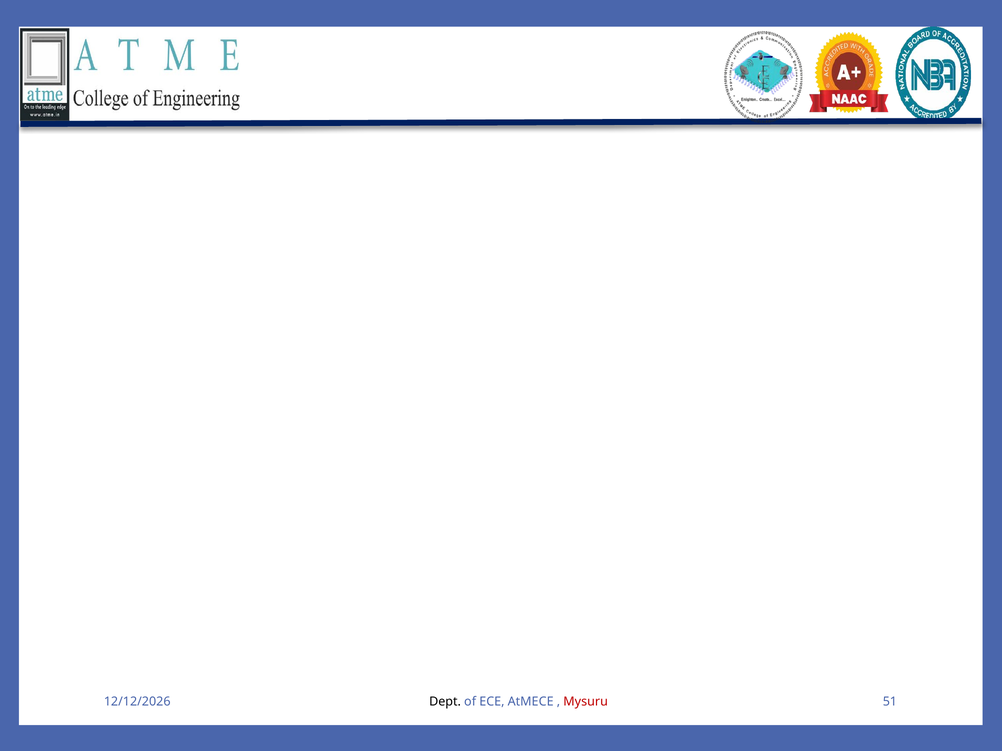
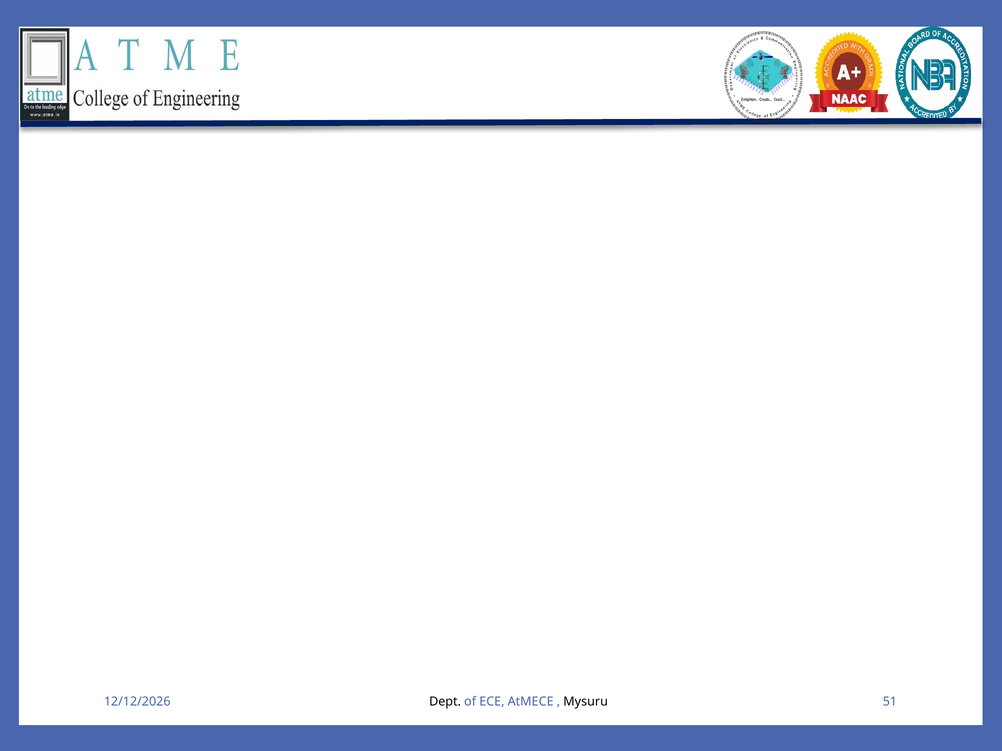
Mysuru colour: red -> black (586, 702)
